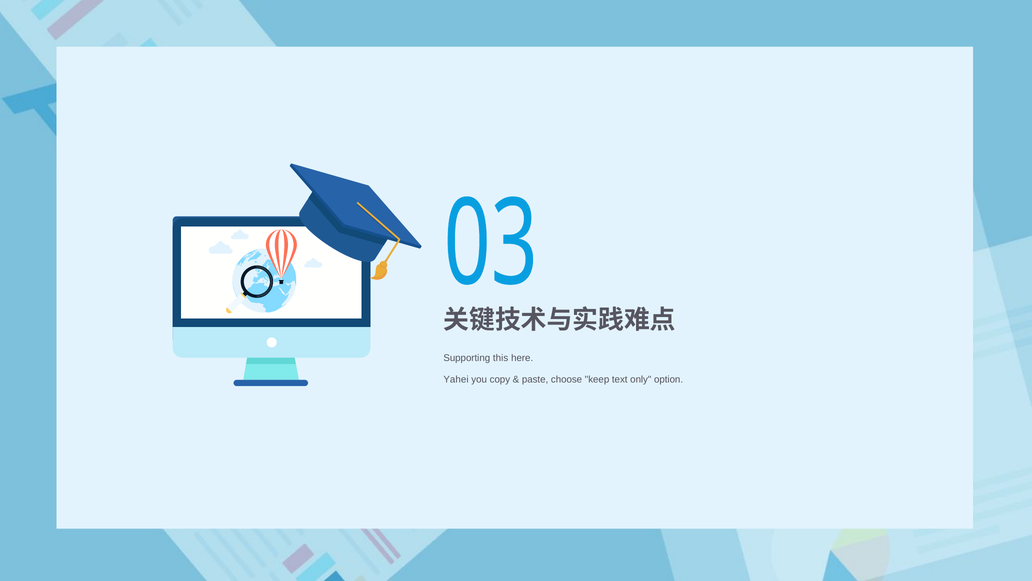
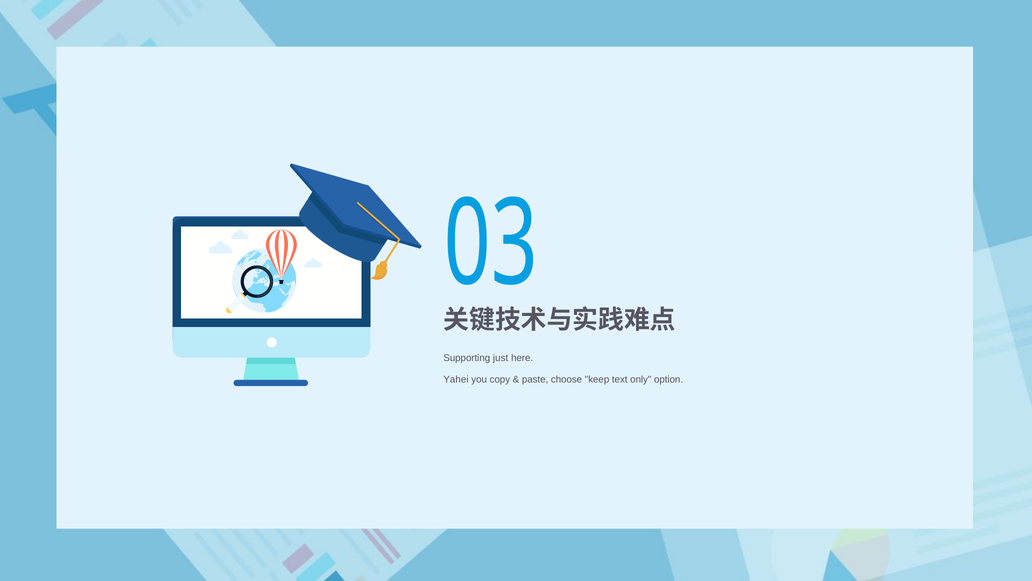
this: this -> just (501, 358)
